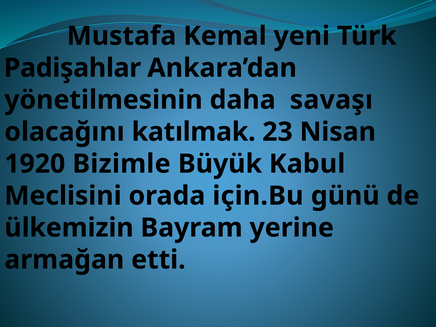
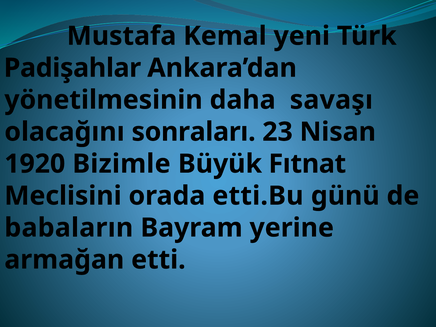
katılmak: katılmak -> sonraları (194, 132)
Kabul: Kabul -> Fıtnat (307, 164)
için.Bu: için.Bu -> etti.Bu (258, 196)
ülkemizin: ülkemizin -> babaların (69, 228)
